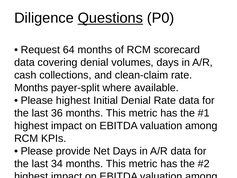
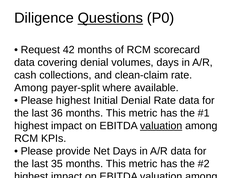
64: 64 -> 42 (69, 50)
Months: Months -> Among (31, 88)
valuation underline: none -> present (161, 126)
34: 34 -> 35 (57, 163)
